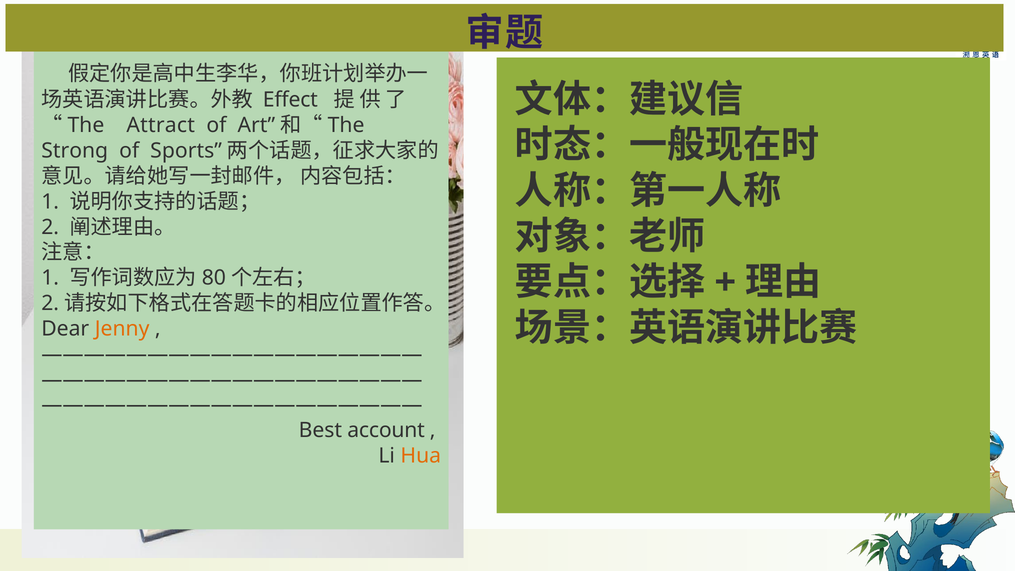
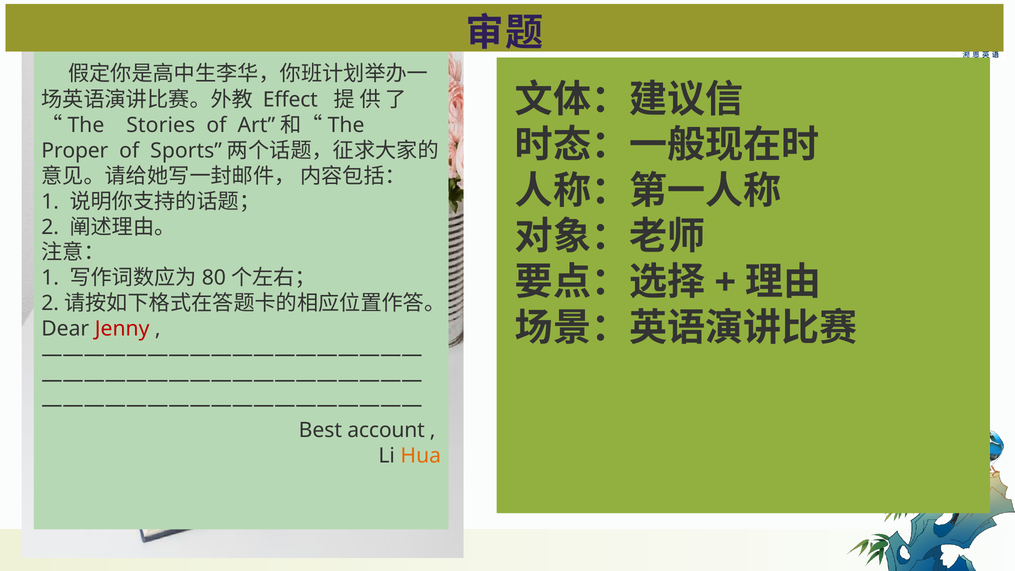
Attract: Attract -> Stories (161, 125)
Strong: Strong -> Proper (75, 151)
Jenny colour: orange -> red (122, 329)
